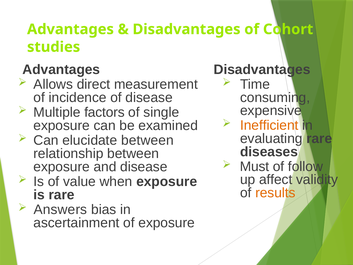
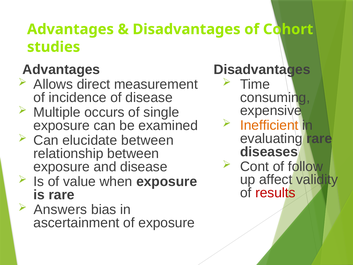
factors: factors -> occurs (104, 112)
Must: Must -> Cont (255, 166)
results colour: orange -> red (275, 193)
